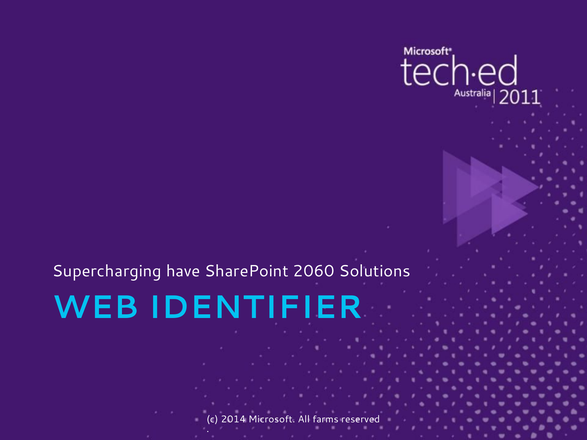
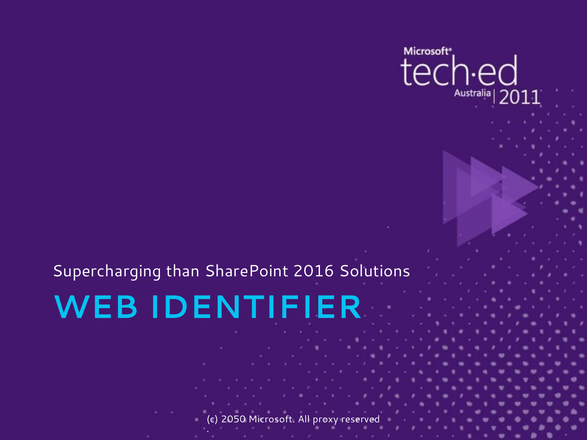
have: have -> than (183, 271)
2060: 2060 -> 2016 (314, 271)
2014: 2014 -> 2050 (233, 419)
farms: farms -> proxy (325, 419)
